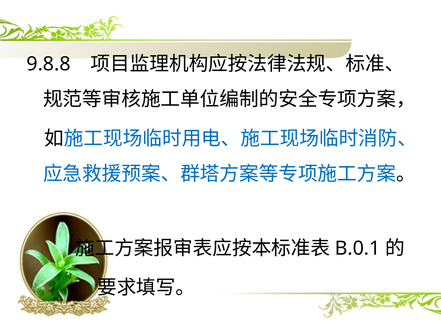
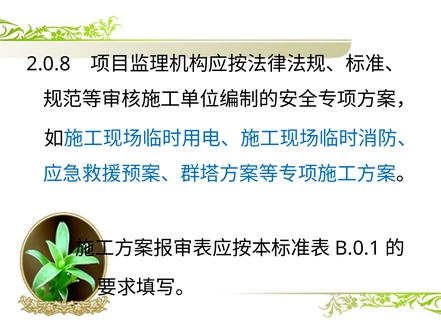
9.8.8: 9.8.8 -> 2.0.8 (49, 64)
